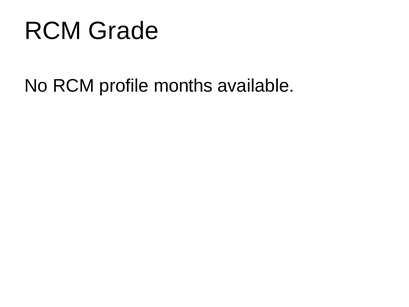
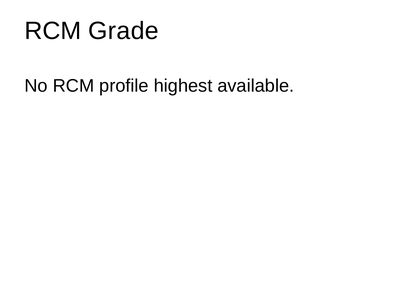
months: months -> highest (183, 86)
